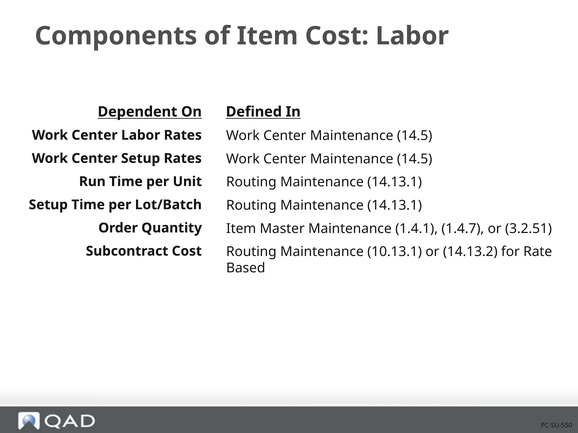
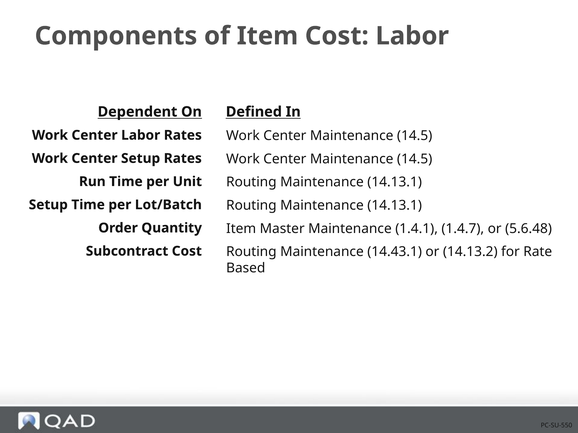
3.2.51: 3.2.51 -> 5.6.48 (529, 229)
10.13.1: 10.13.1 -> 14.43.1 (395, 252)
